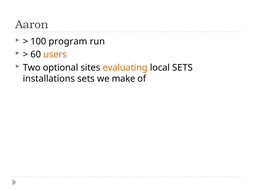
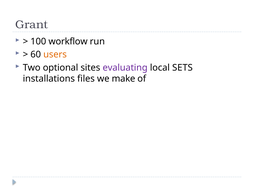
Aaron: Aaron -> Grant (32, 24)
program: program -> workflow (68, 41)
evaluating colour: orange -> purple (125, 68)
installations sets: sets -> files (86, 79)
